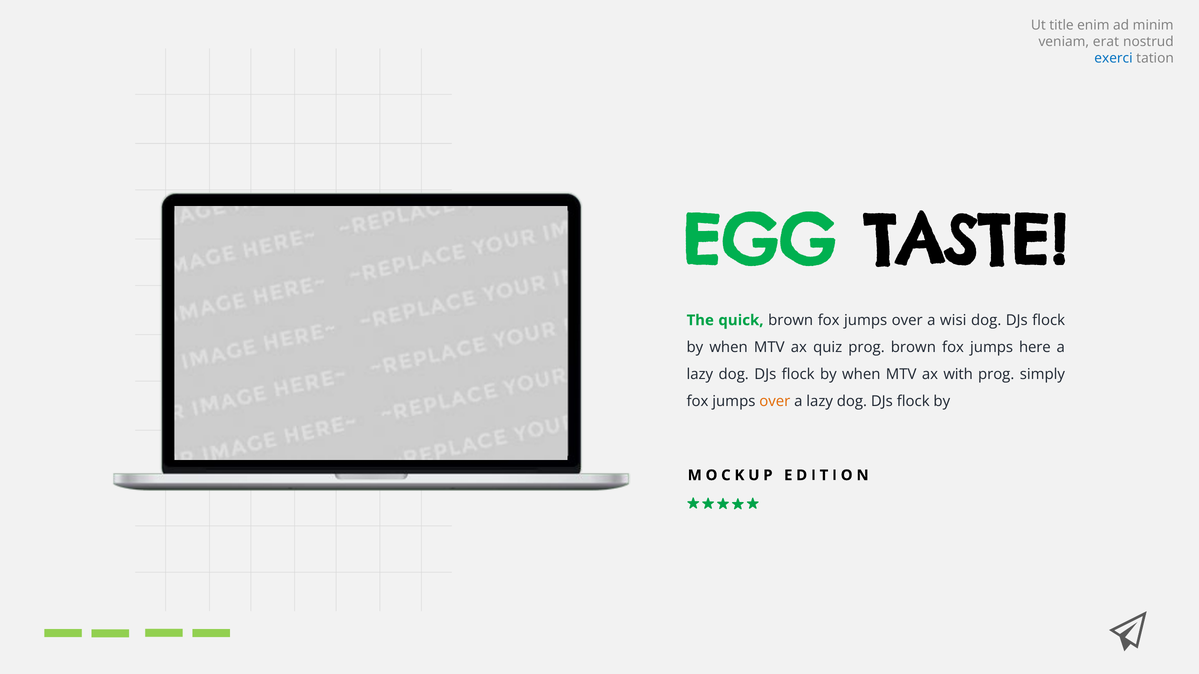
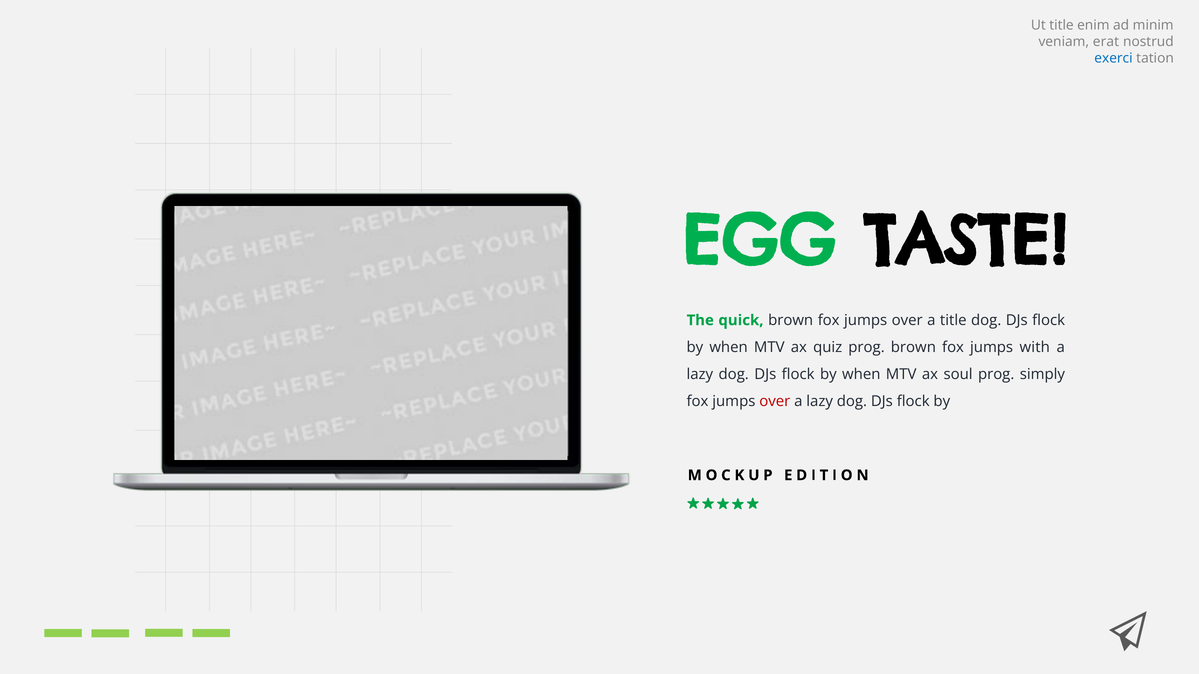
a wisi: wisi -> title (953, 320)
here: here -> with (1035, 347)
with: with -> soul (958, 374)
over colour: orange -> red (775, 401)
